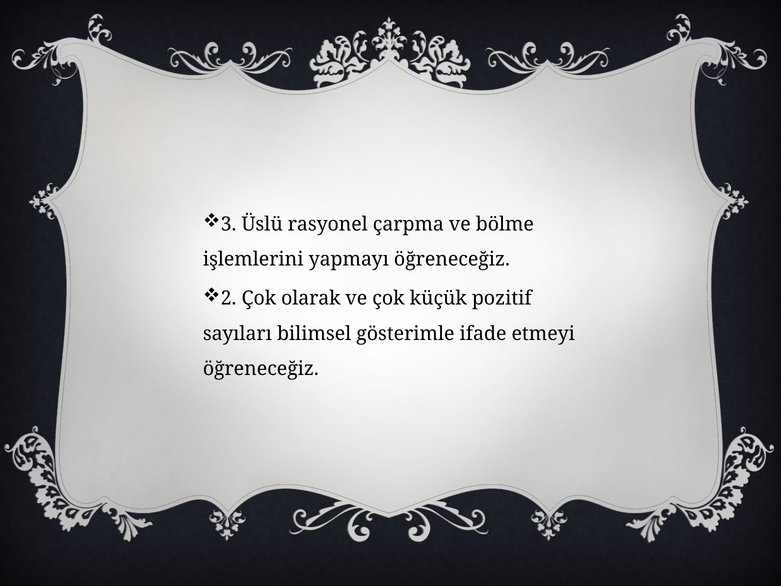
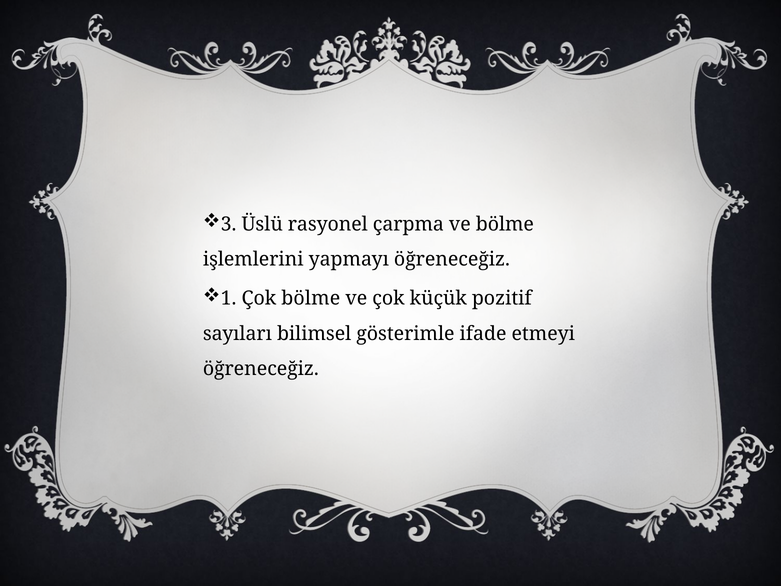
2: 2 -> 1 (229, 298)
Çok olarak: olarak -> bölme (311, 298)
